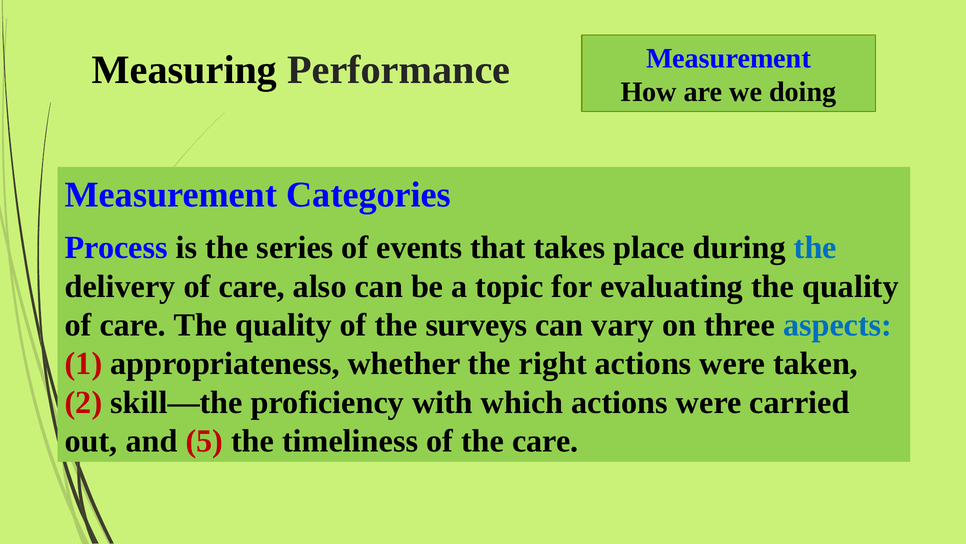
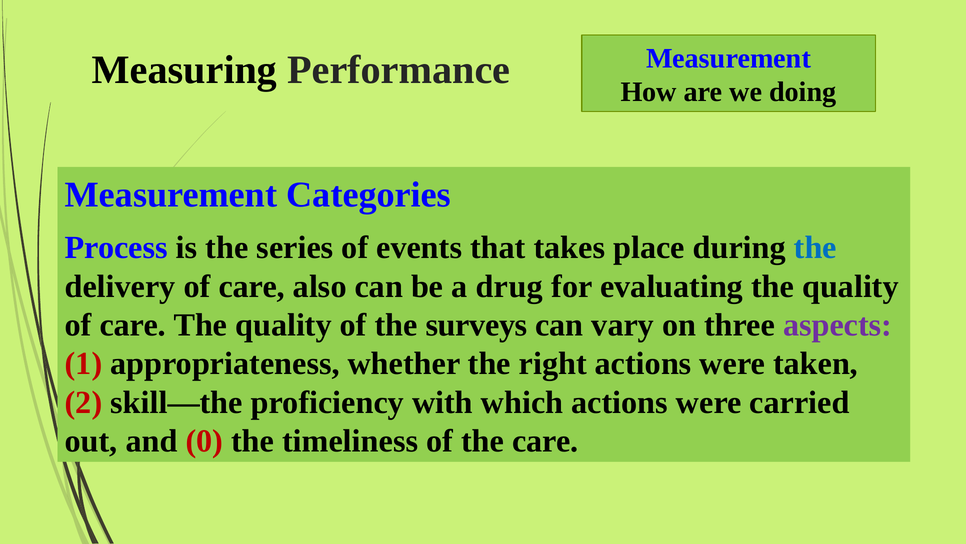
topic: topic -> drug (509, 286)
aspects colour: blue -> purple (838, 325)
5: 5 -> 0 (204, 441)
